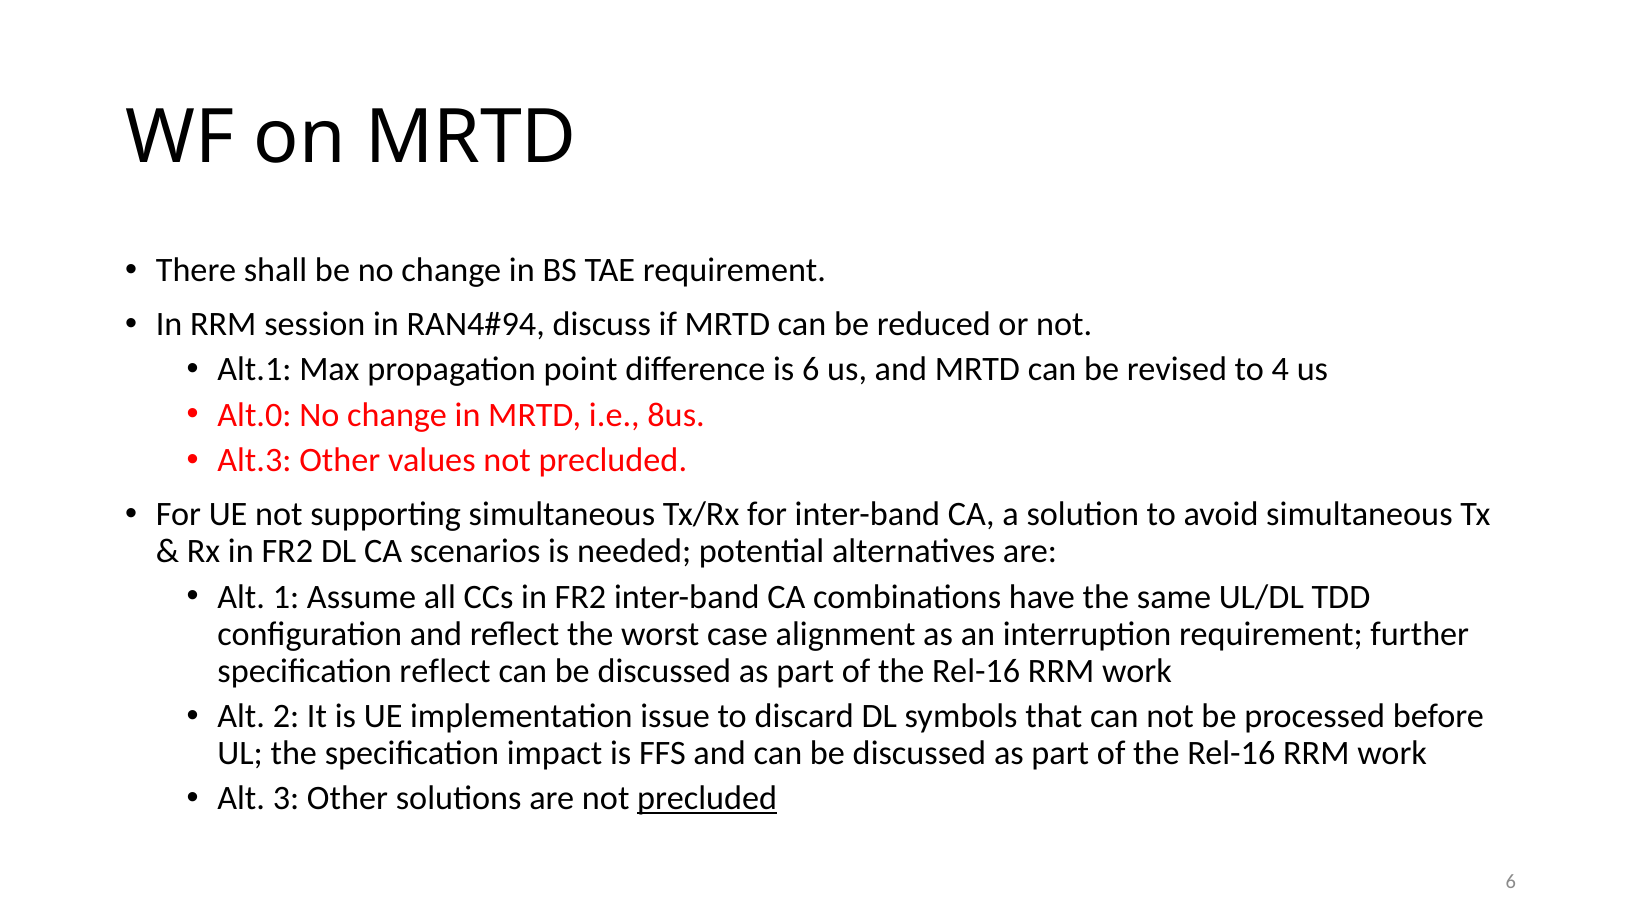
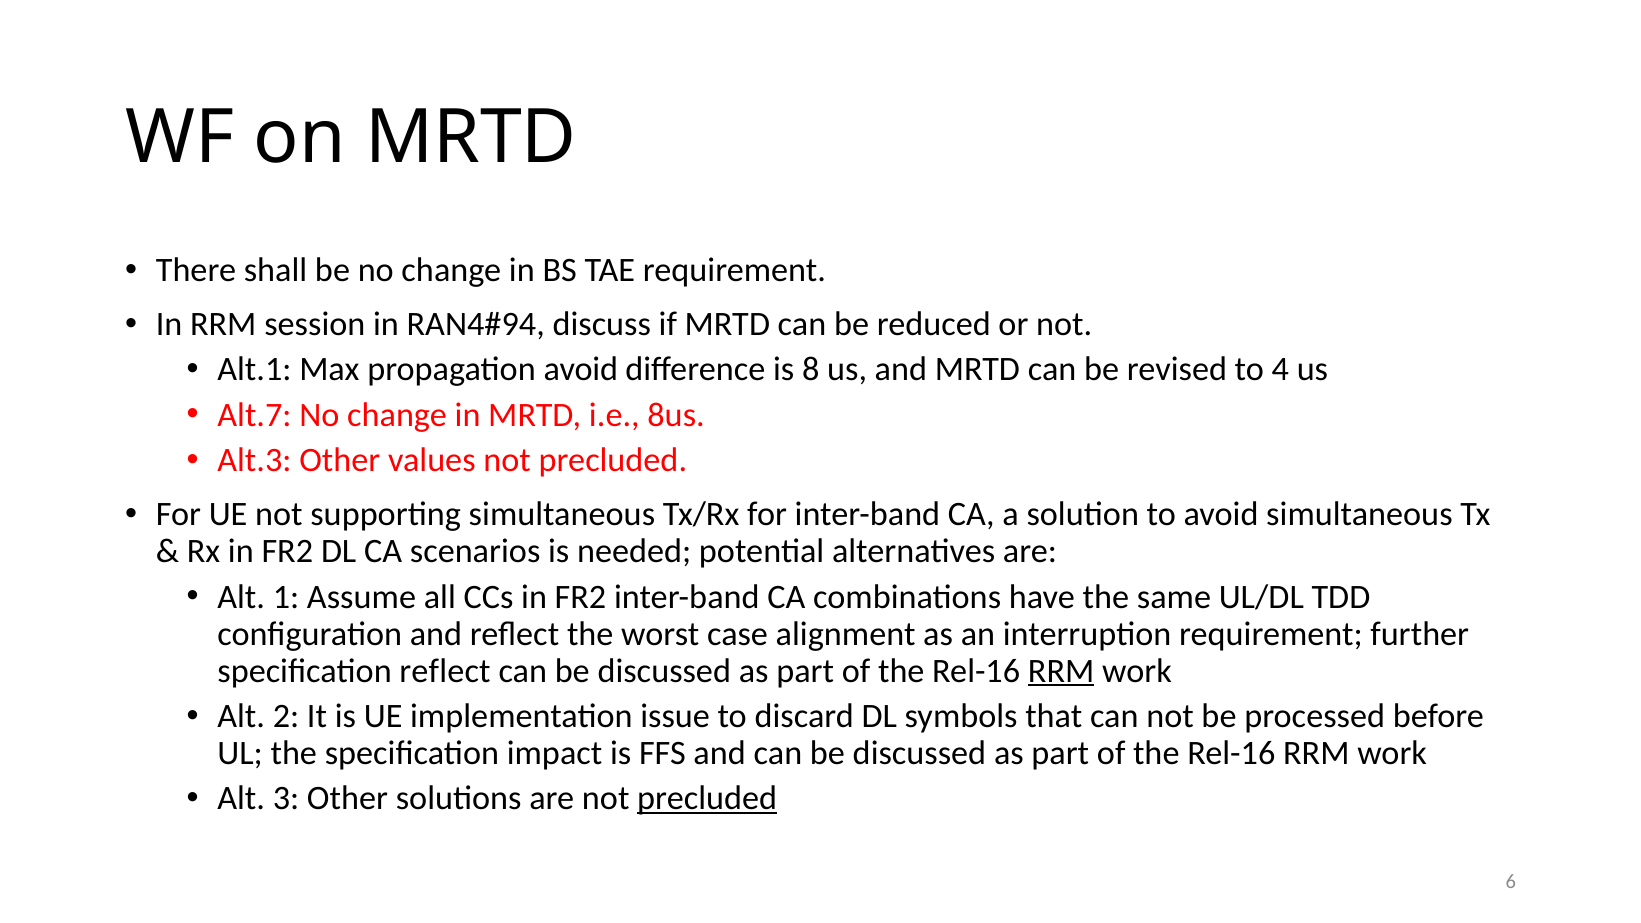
propagation point: point -> avoid (581, 370)
is 6: 6 -> 8 (811, 370)
Alt.0: Alt.0 -> Alt.7 (254, 415)
RRM underline: none -> present (1061, 671)
